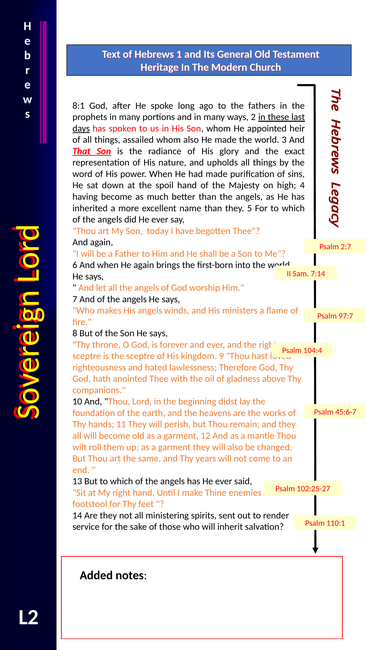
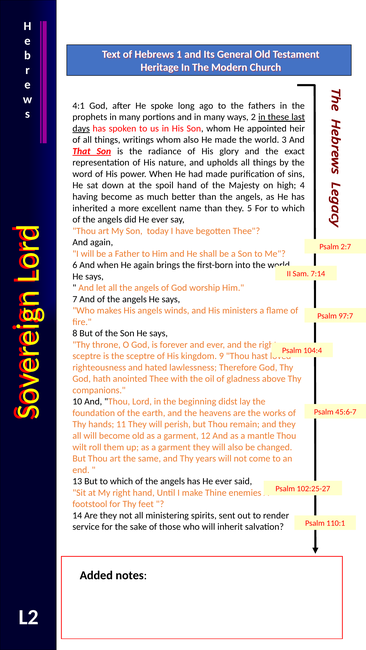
8:1: 8:1 -> 4:1 (79, 106)
assailed: assailed -> writings (138, 140)
